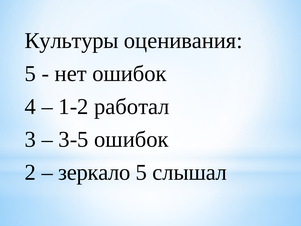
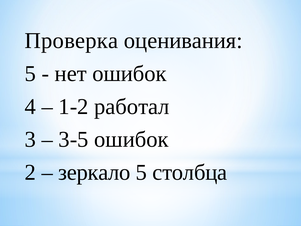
Культуры: Культуры -> Проверка (71, 41)
слышал: слышал -> столбца (190, 172)
